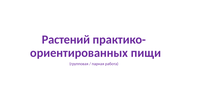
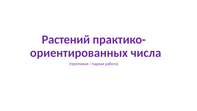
пищи: пищи -> числа (146, 53)
